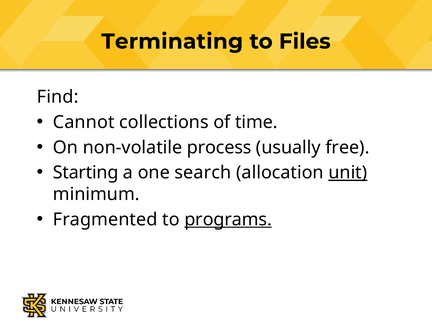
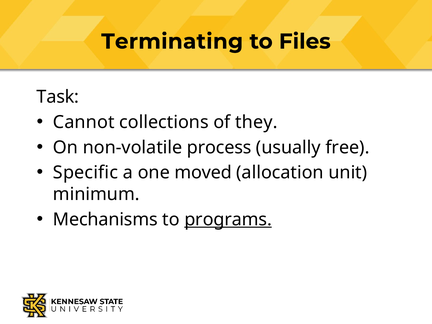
Find: Find -> Task (58, 97)
time: time -> they (256, 122)
Starting: Starting -> Specific (85, 173)
search: search -> moved (203, 173)
unit underline: present -> none (348, 173)
Fragmented: Fragmented -> Mechanisms (105, 219)
